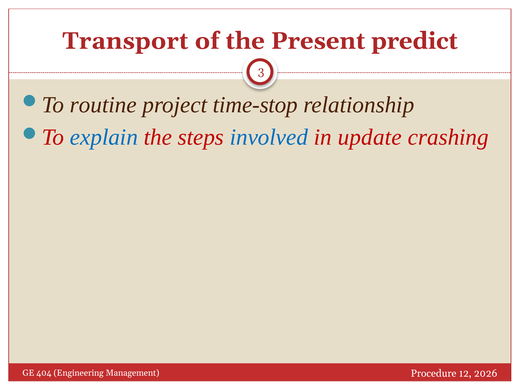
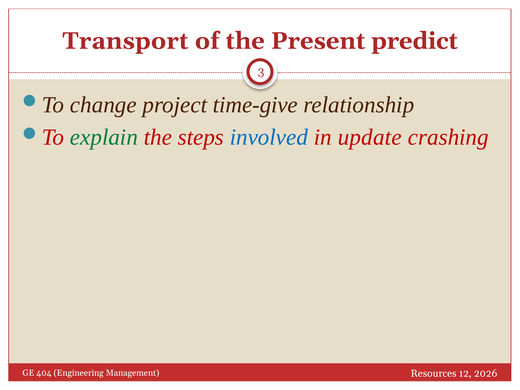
routine: routine -> change (103, 105)
time-stop: time-stop -> time-give (255, 105)
explain colour: blue -> green (104, 137)
Procedure: Procedure -> Resources (434, 374)
